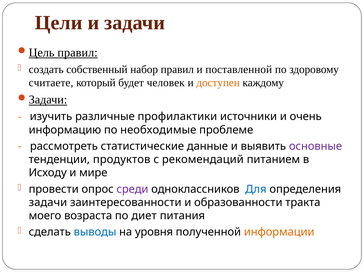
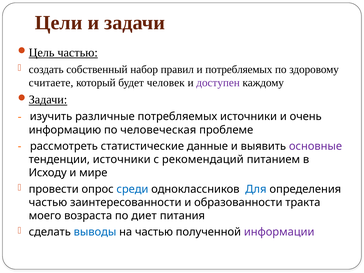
правил: правил -> частью (78, 53)
и поставленной: поставленной -> потребляемых (239, 69)
доступен colour: orange -> purple (218, 83)
различные профилактики: профилактики -> потребляемых (177, 117)
необходимые: необходимые -> человеческая (158, 130)
тенденции продуктов: продуктов -> источники (122, 159)
среди colour: purple -> blue (132, 189)
задачи: задачи -> частью (48, 202)
на уровня: уровня -> частью (154, 232)
информации colour: orange -> purple (279, 232)
